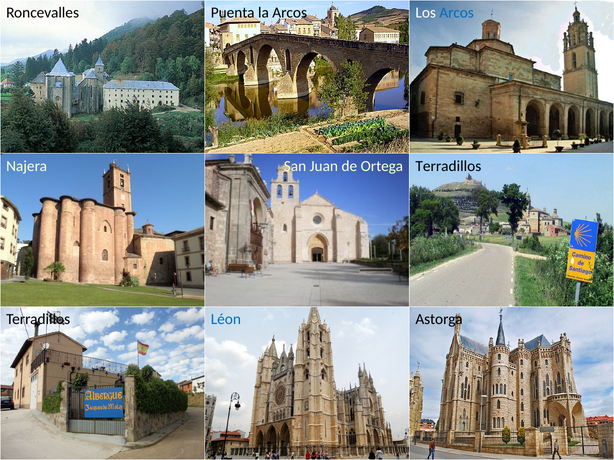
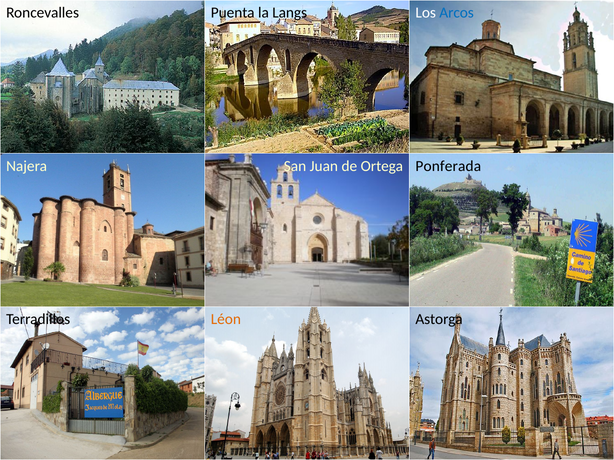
la Arcos: Arcos -> Langs (290, 13)
Ortega Terradillos: Terradillos -> Ponferada (448, 166)
Léon colour: blue -> orange (226, 320)
